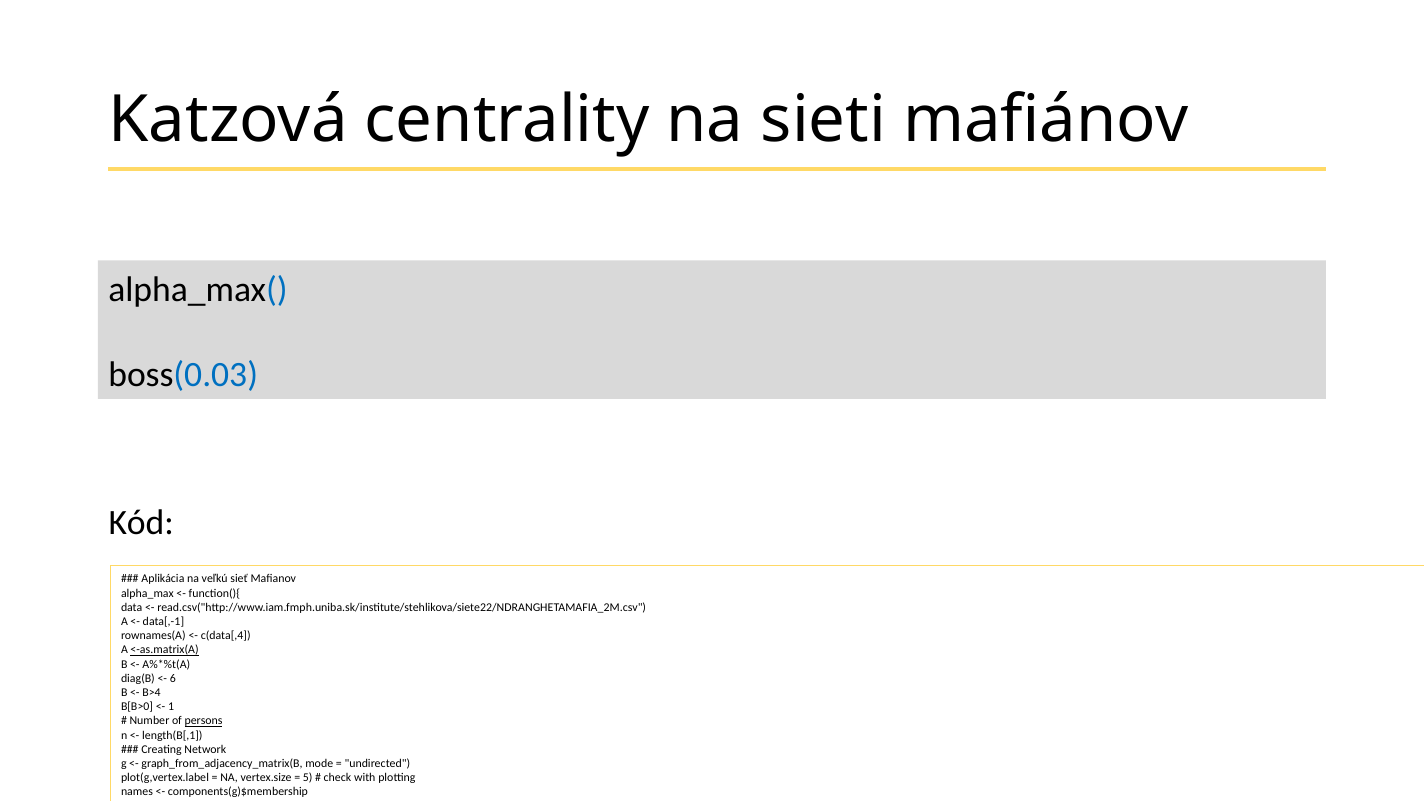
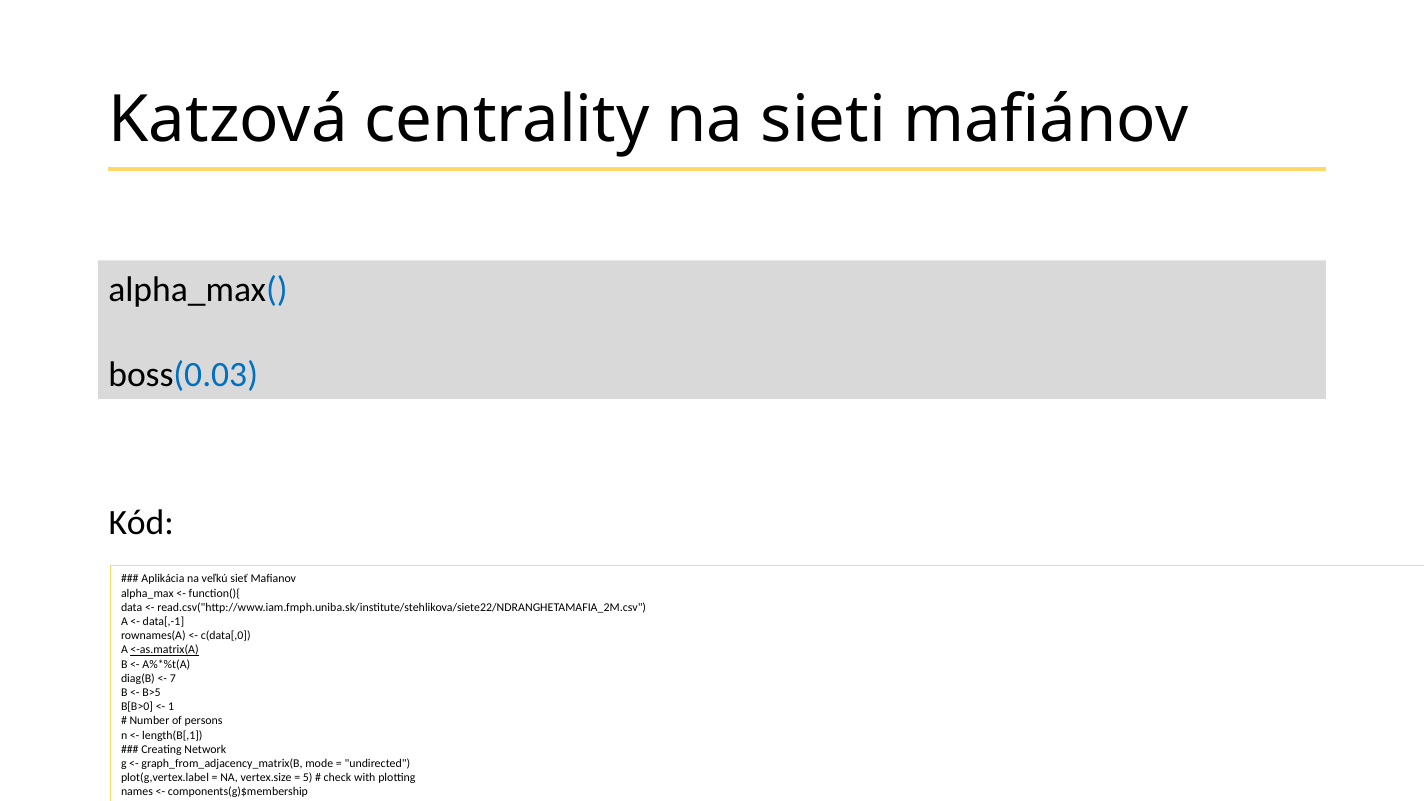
c(data[,4: c(data[,4 -> c(data[,0 (226, 636)
6: 6 -> 7 (173, 678)
B>4: B>4 -> B>5 (152, 693)
persons underline: present -> none (204, 721)
